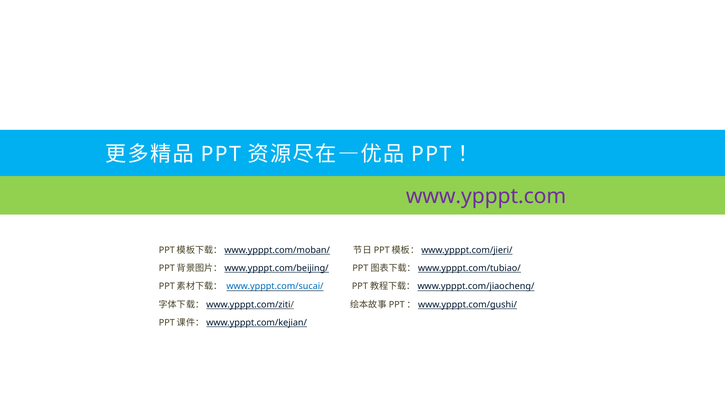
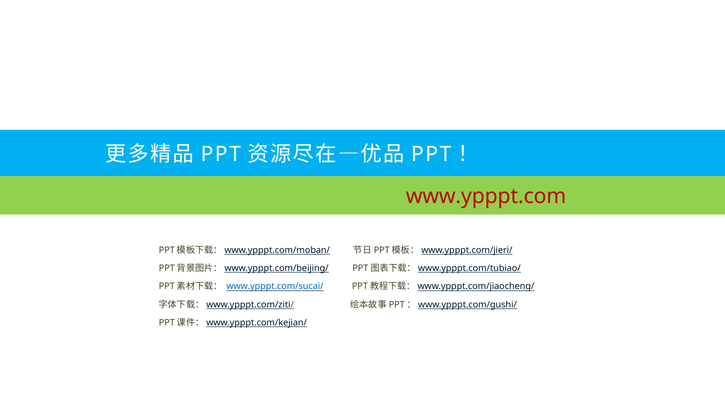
www.ypppt.com colour: purple -> red (486, 196)
